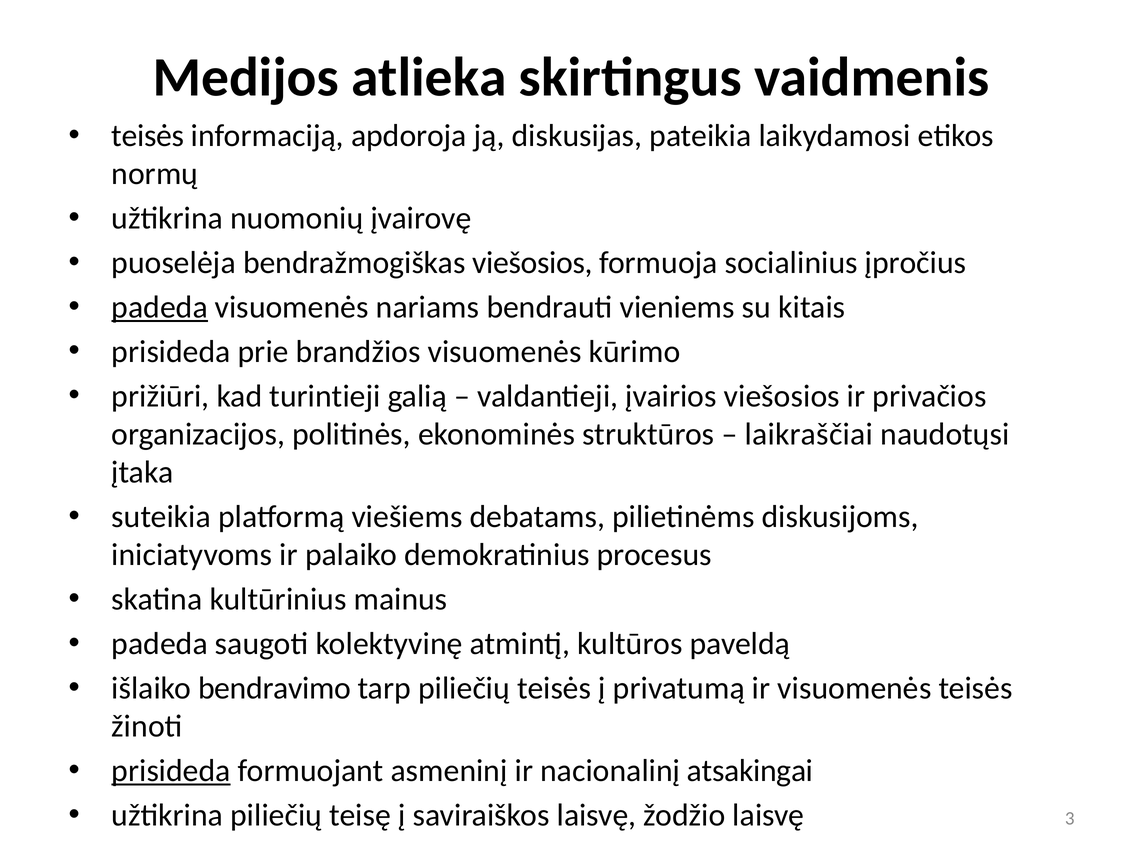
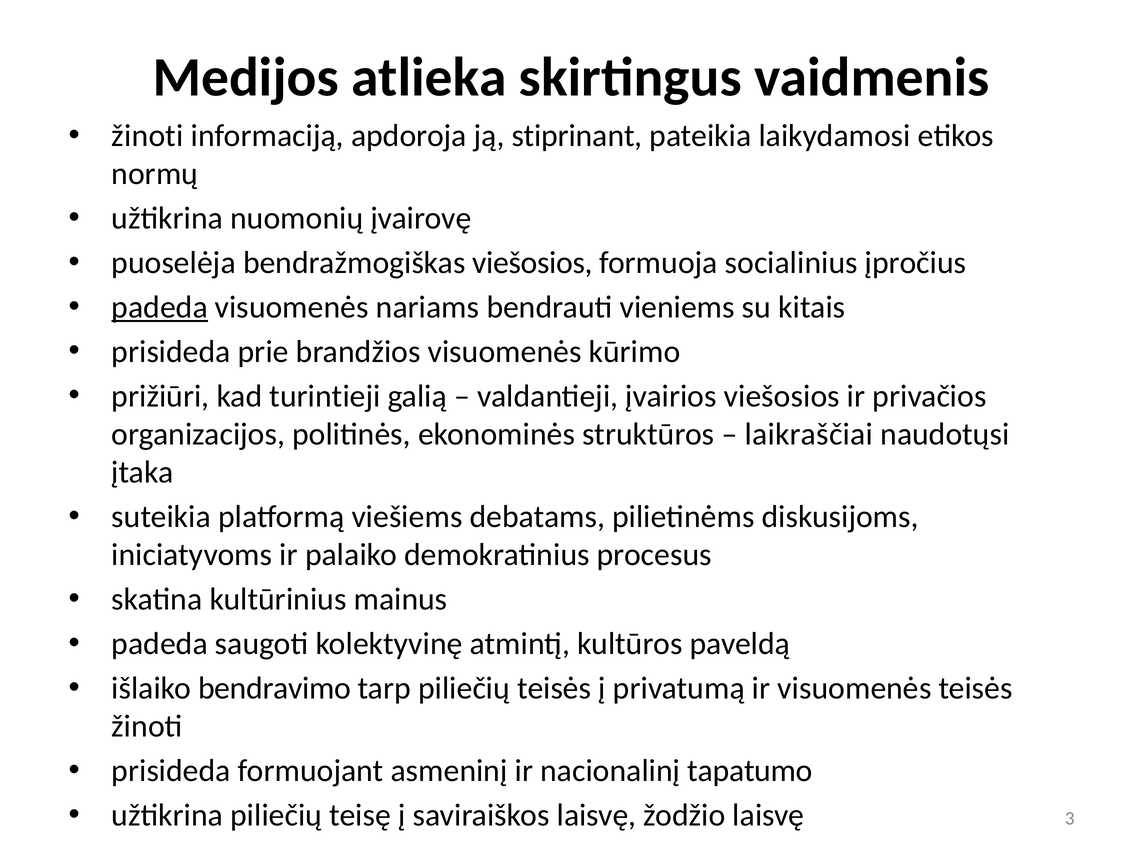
teisės: teisės -> žinoti (147, 136)
diskusijas: diskusijas -> stiprinant (577, 136)
prisideda underline: present -> none (171, 771)
atsakingai: atsakingai -> tapatumo (750, 771)
